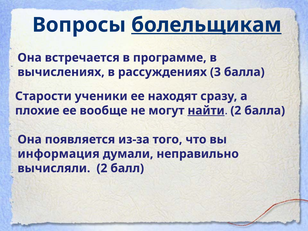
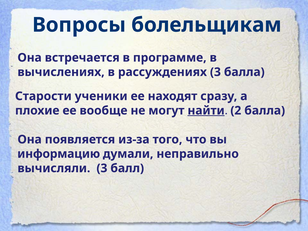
болельщикам underline: present -> none (206, 25)
информация: информация -> информацию (59, 154)
вычисляли 2: 2 -> 3 (102, 168)
